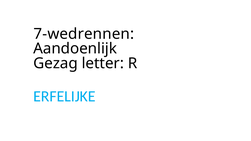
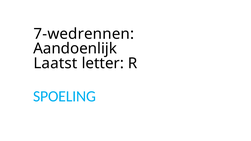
Gezag: Gezag -> Laatst (55, 63)
ERFELIJKE: ERFELIJKE -> SPOELING (65, 96)
